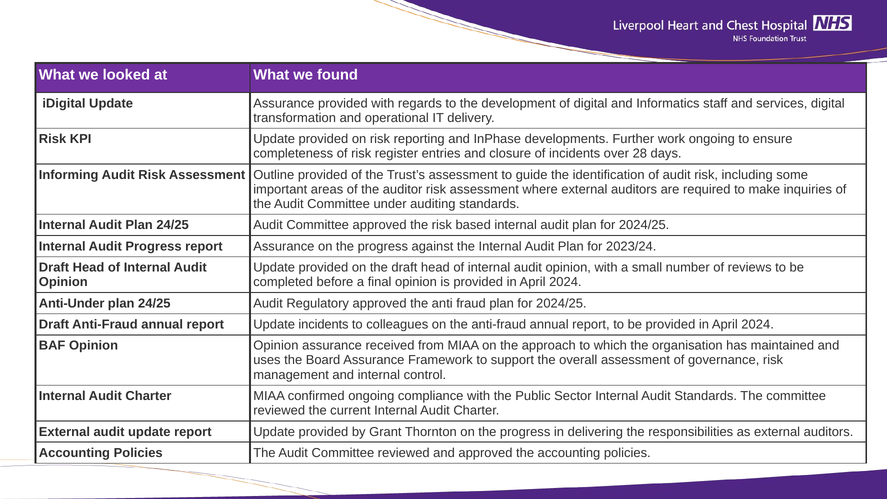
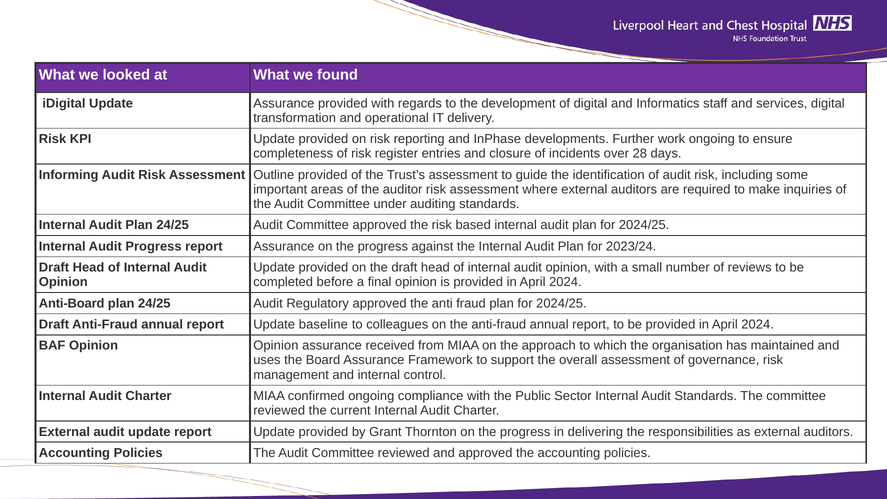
Anti-Under: Anti-Under -> Anti-Board (72, 303)
Update incidents: incidents -> baseline (323, 324)
